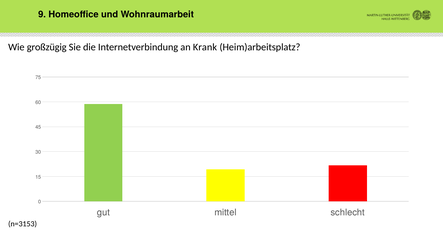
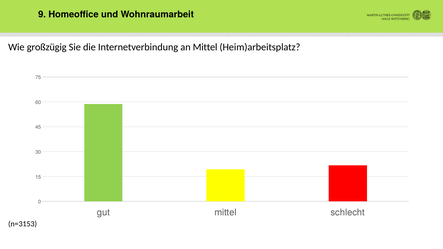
an Krank: Krank -> Mittel (205, 47)
